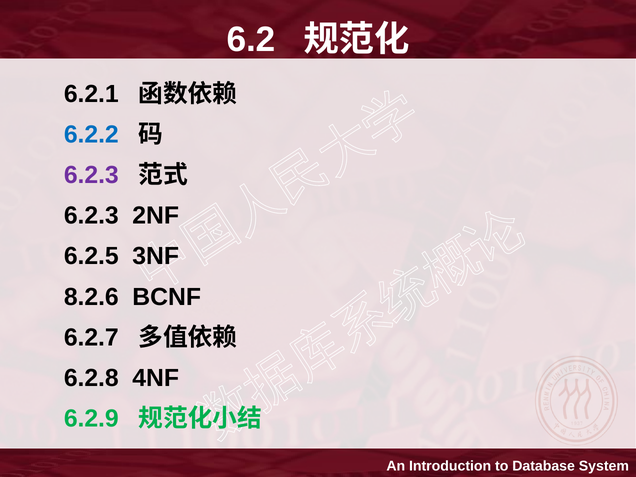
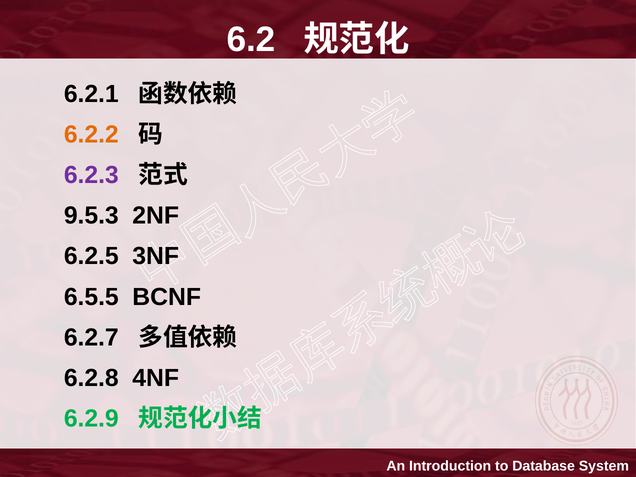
6.2.2 colour: blue -> orange (91, 135)
6.2.3: 6.2.3 -> 9.5.3 (91, 216)
8.2.6: 8.2.6 -> 6.5.5 (91, 297)
